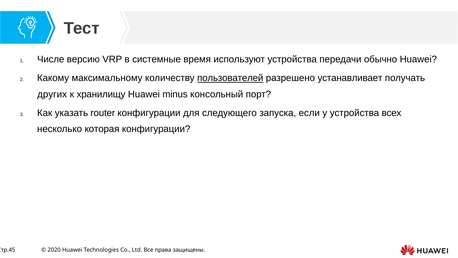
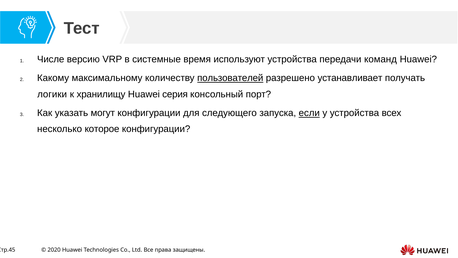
обычно: обычно -> команд (381, 59)
других: других -> логики (52, 94)
minus: minus -> серия (175, 94)
router: router -> могут (103, 113)
если underline: none -> present (309, 113)
которая: которая -> которое (102, 129)
